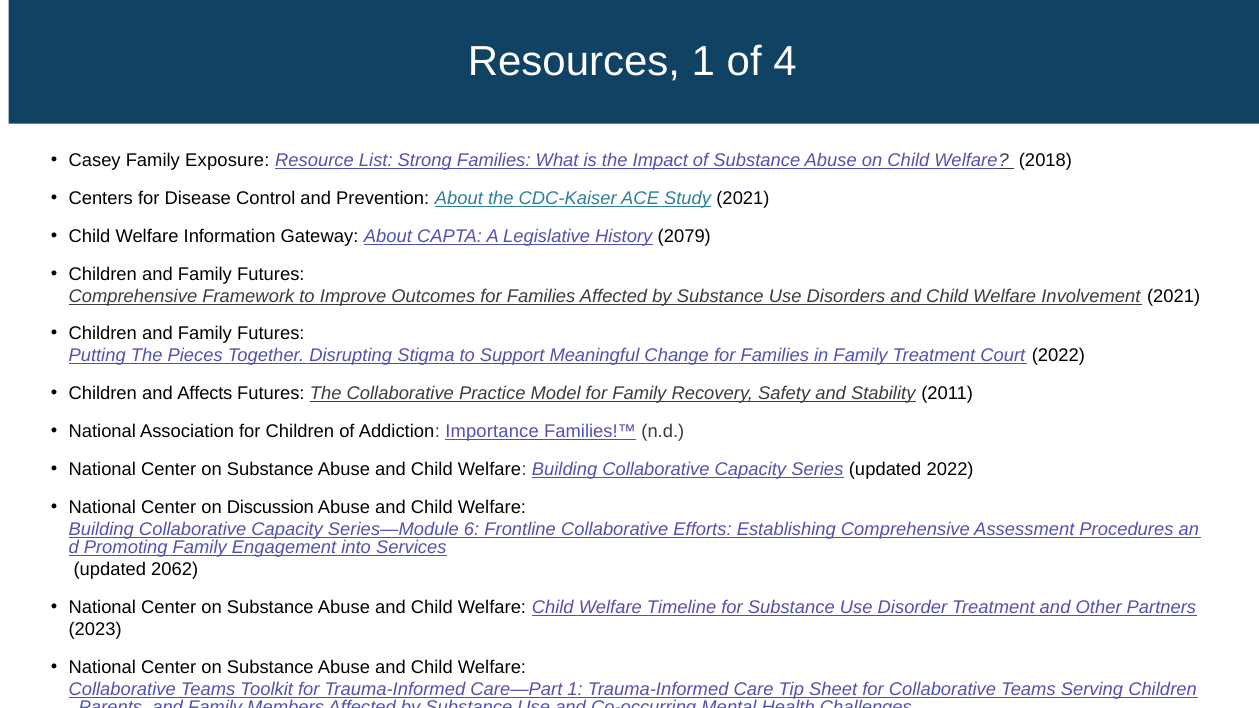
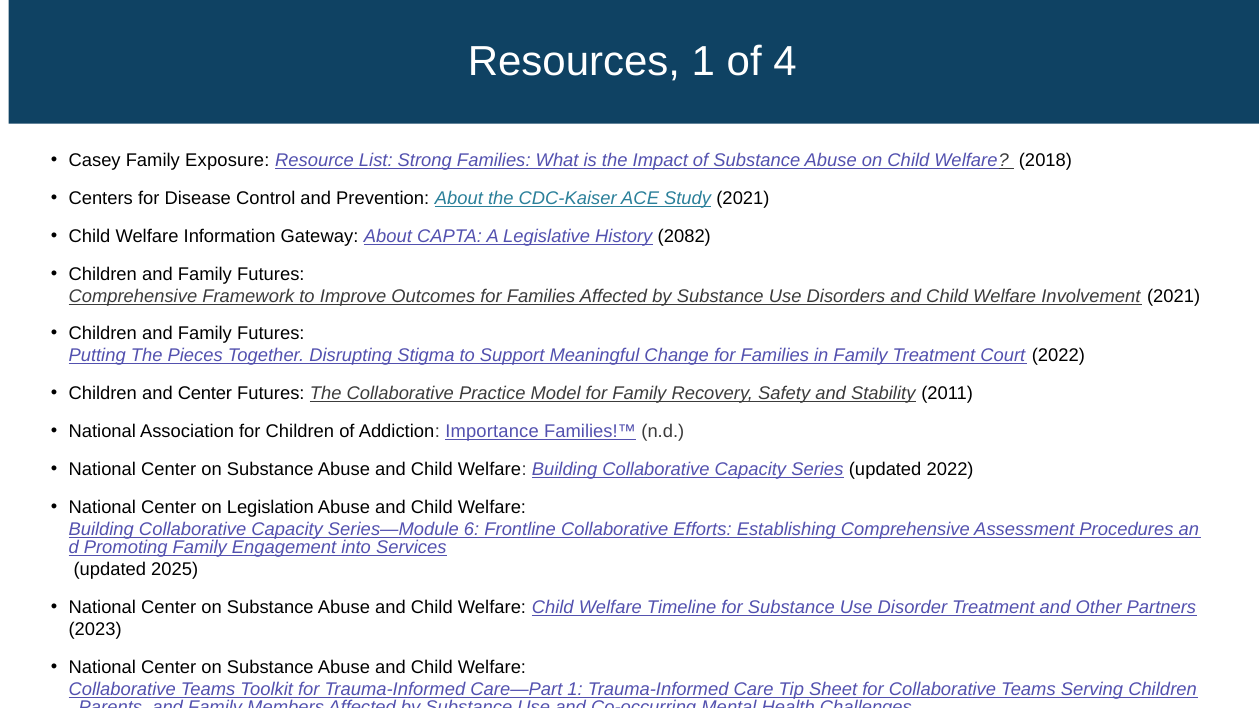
2079: 2079 -> 2082 (684, 236)
and Affects: Affects -> Center (205, 394)
Discussion: Discussion -> Legislation (270, 507)
2062: 2062 -> 2025 (175, 570)
